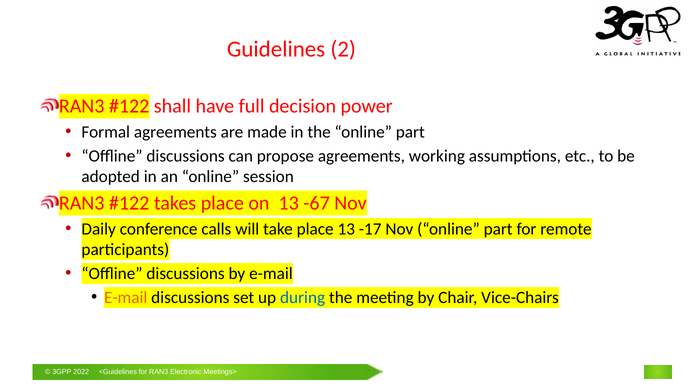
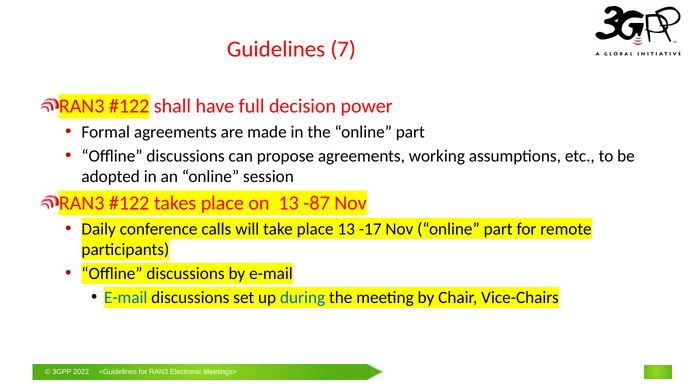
2: 2 -> 7 (343, 49)
-67: -67 -> -87 (317, 203)
E-mail colour: orange -> blue (126, 298)
